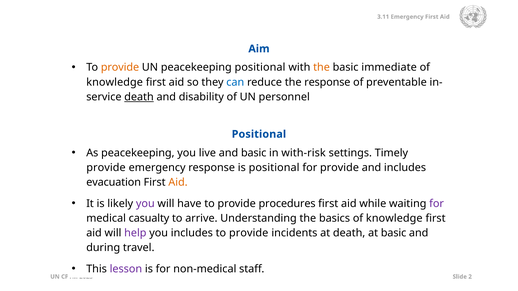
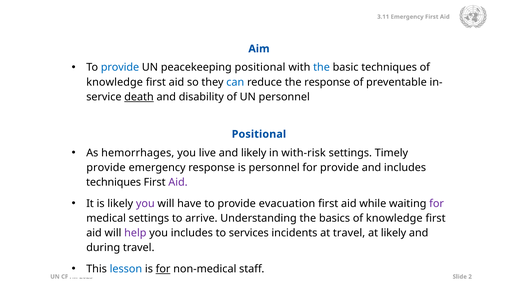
provide colour: orange -> blue (120, 67)
the colour: orange -> blue (322, 67)
basic immediate: immediate -> techniques (389, 67)
As peacekeeping: peacekeeping -> hemorrhages (138, 153)
and basic: basic -> likely (254, 153)
is positional: positional -> personnel (274, 168)
evacuation: evacuation -> techniques (114, 183)
Aid colour: orange -> purple (178, 183)
procedures: procedures -> evacuation (287, 204)
medical casualty: casualty -> settings (149, 219)
provide: provide -> services (249, 233)
at death: death -> travel (349, 233)
at basic: basic -> likely (394, 233)
lesson colour: purple -> blue (126, 269)
for underline: none -> present (163, 269)
